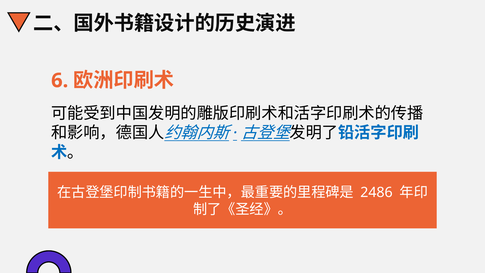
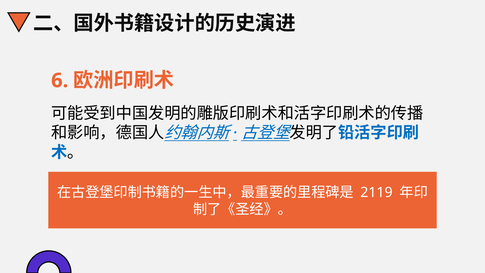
2486: 2486 -> 2119 (376, 192)
